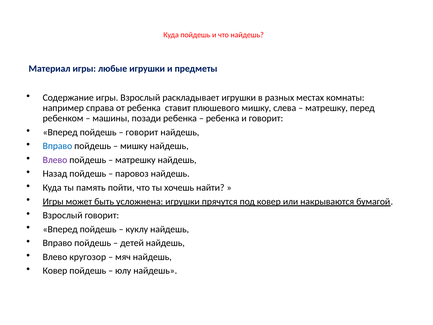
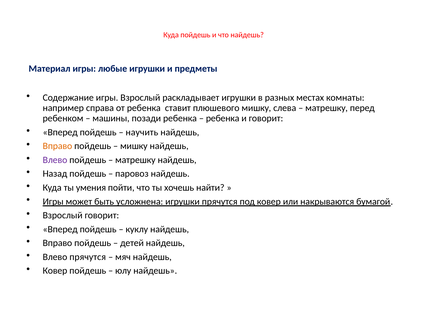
говорит: говорит -> научить (142, 132)
Вправо colour: blue -> orange (57, 146)
память: память -> умения (91, 188)
Влево кругозор: кругозор -> прячутся (88, 257)
